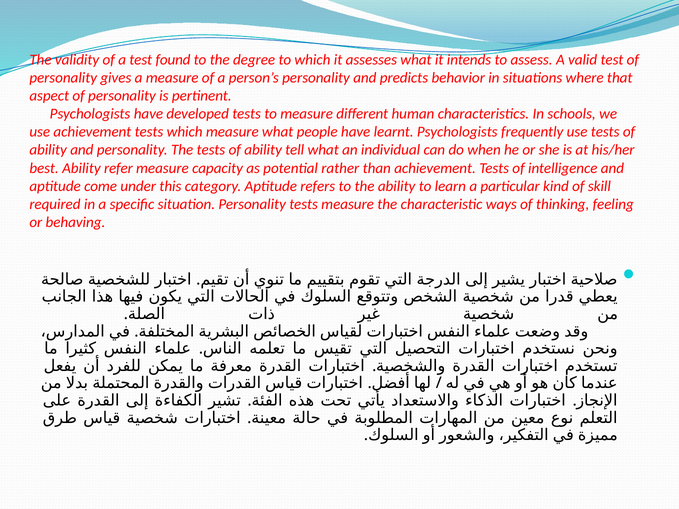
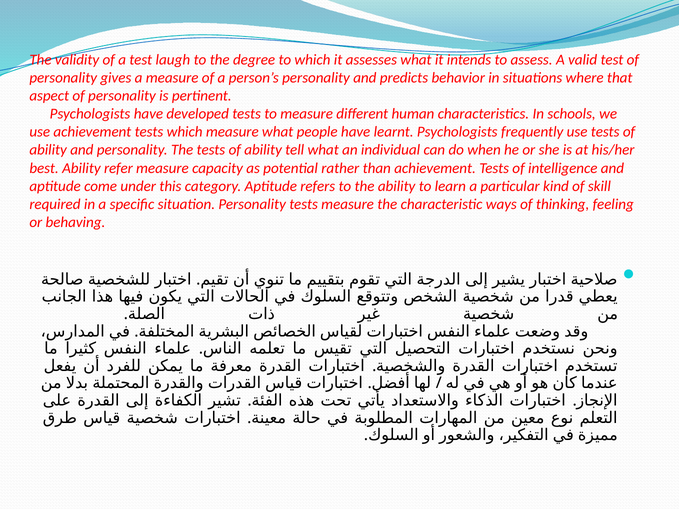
found: found -> laugh (173, 60)
